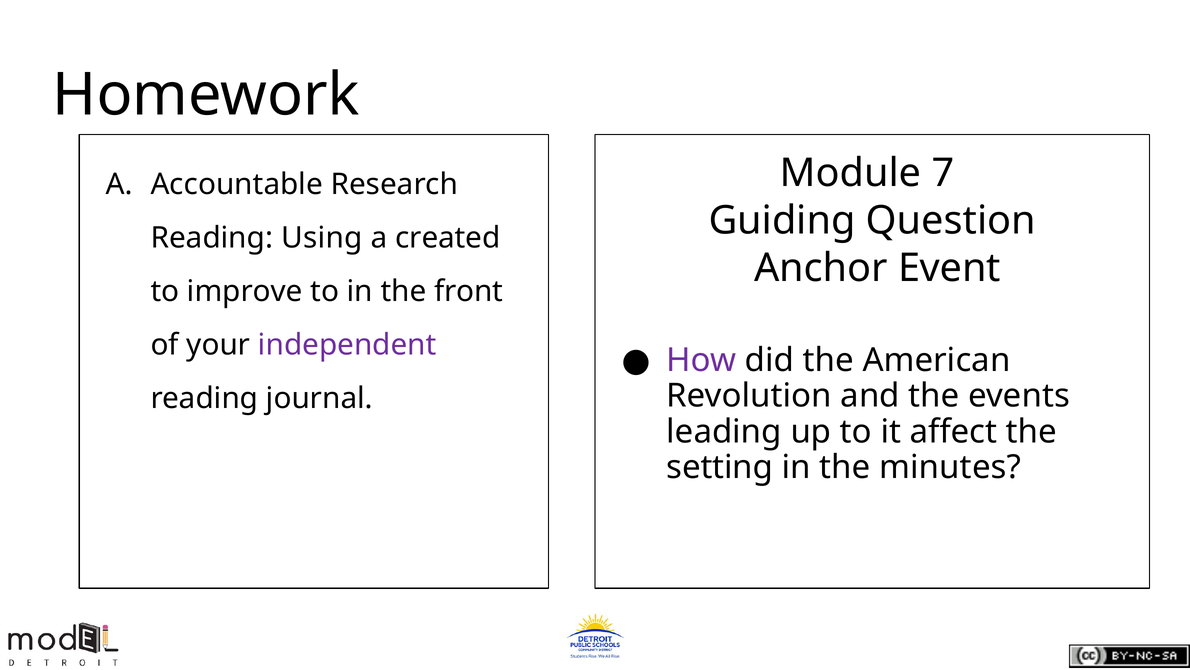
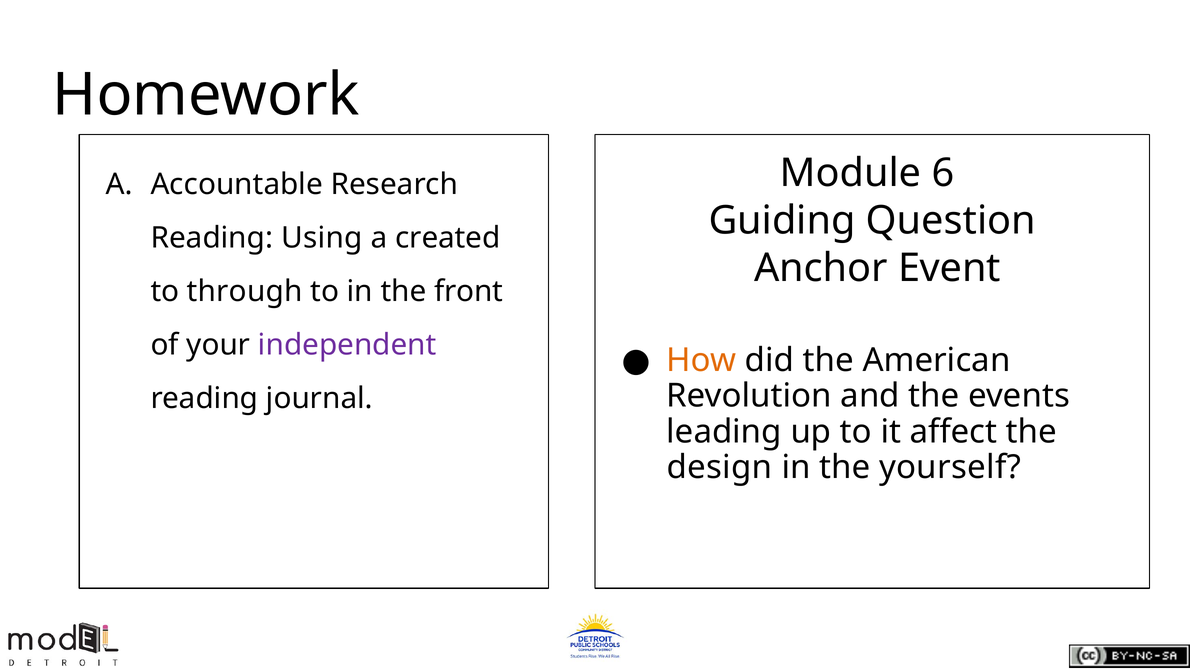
7: 7 -> 6 (943, 173)
improve: improve -> through (245, 291)
How colour: purple -> orange (701, 360)
setting: setting -> design (719, 467)
minutes: minutes -> yourself (950, 467)
